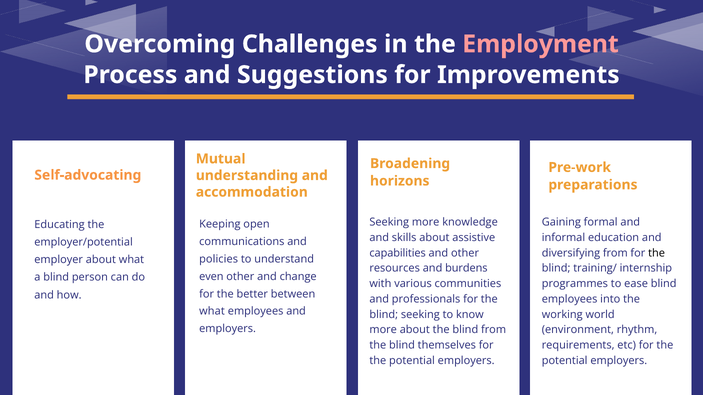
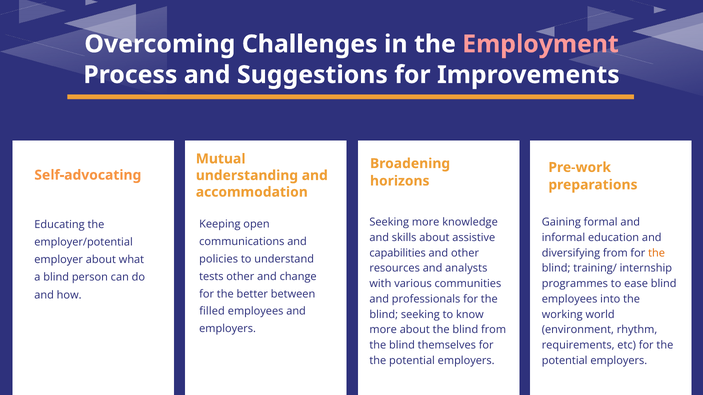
the colour: black -> orange (657, 253)
burdens: burdens -> analysts (466, 269)
even: even -> tests (211, 277)
what: what -> filled (212, 312)
